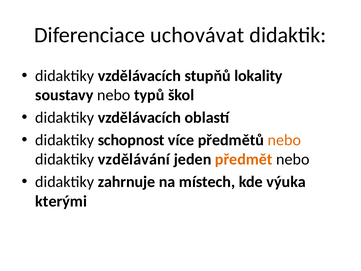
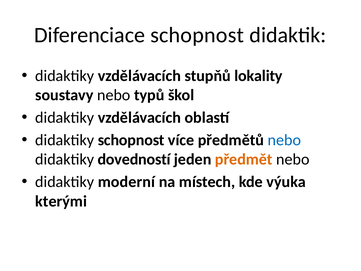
Diferenciace uchovávat: uchovávat -> schopnost (197, 35)
nebo colour: orange -> blue (284, 140)
vzdělávání: vzdělávání -> dovedností (134, 159)
zahrnuje: zahrnuje -> moderní (126, 182)
